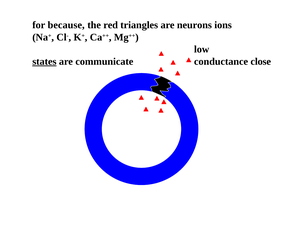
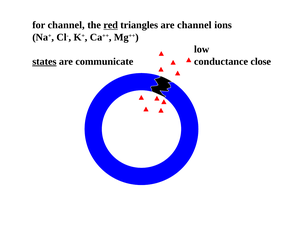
for because: because -> channel (66, 25)
red underline: none -> present (111, 25)
are neurons: neurons -> channel (194, 25)
